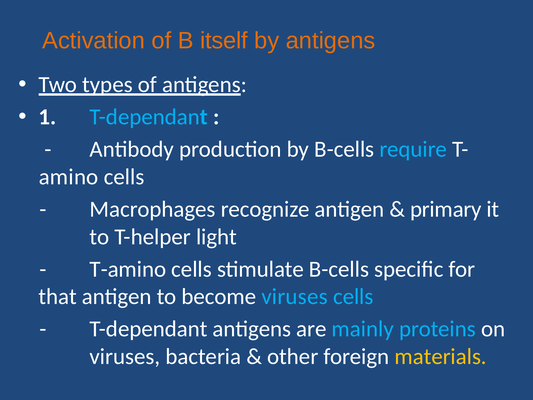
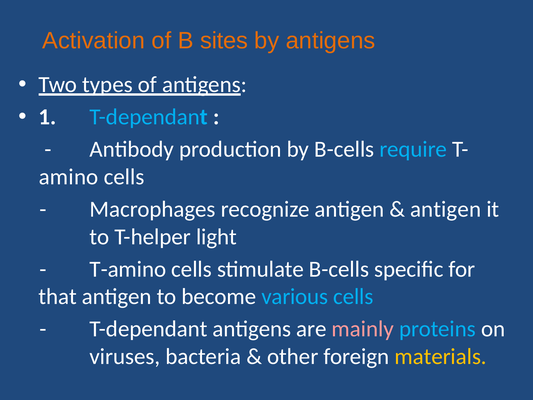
itself: itself -> sites (224, 41)
primary: primary -> antigen (446, 209)
become viruses: viruses -> various (295, 297)
mainly colour: light blue -> pink (363, 329)
